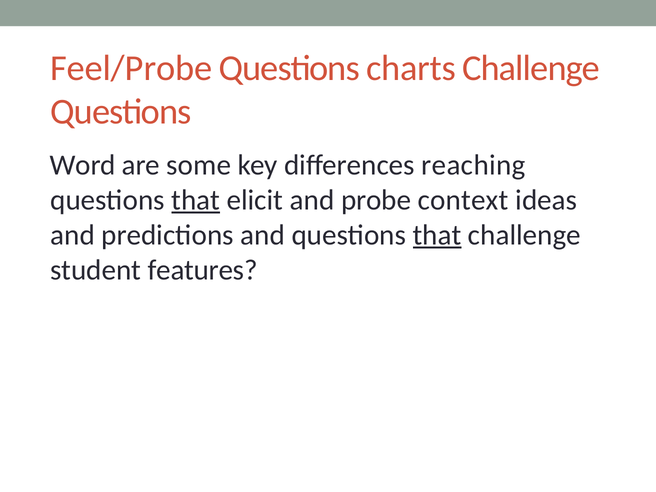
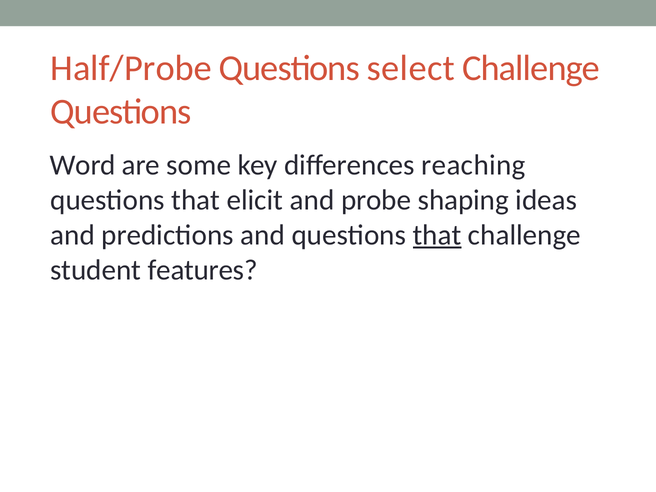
Feel/Probe: Feel/Probe -> Half/Probe (131, 68)
charts: charts -> select (411, 68)
that underline: present -> none (196, 200)
context: context -> shaping (463, 200)
